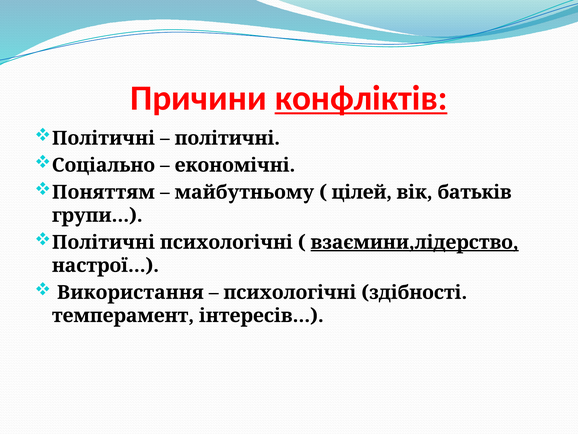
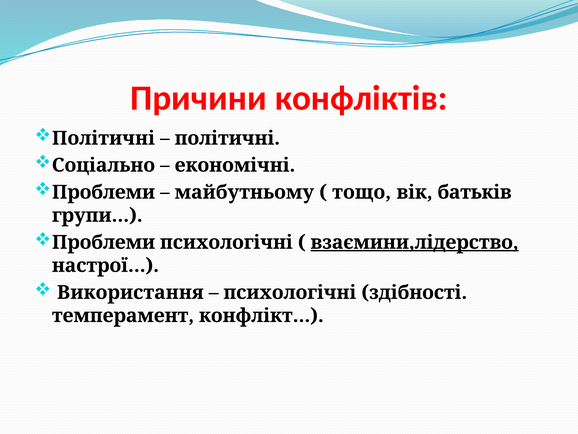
конфліктів underline: present -> none (361, 98)
Поняттям: Поняттям -> Проблеми (104, 192)
цілей: цілей -> тощо (362, 192)
Політичні: Політичні -> Проблеми (104, 242)
інтересів…: інтересів… -> конфлікт… (261, 315)
